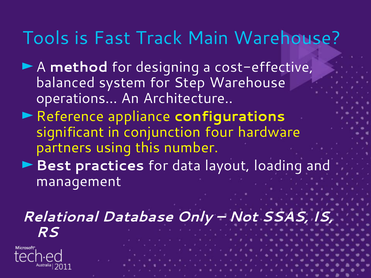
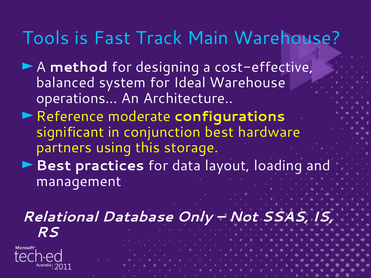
Step: Step -> Ideal (190, 83)
appliance: appliance -> moderate (139, 117)
conjunction four: four -> best (219, 132)
number: number -> storage (191, 148)
